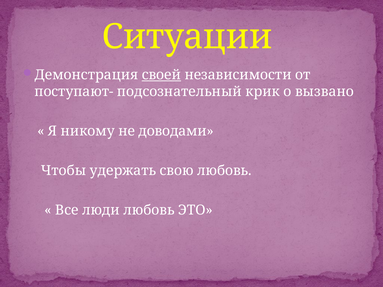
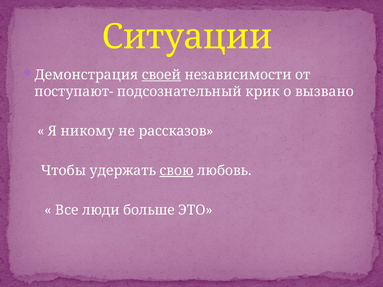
доводами: доводами -> рассказов (176, 131)
свою underline: none -> present (177, 171)
люди любовь: любовь -> больше (149, 210)
